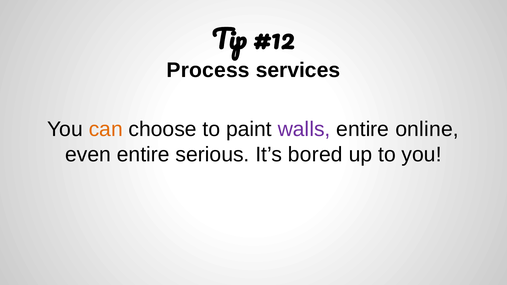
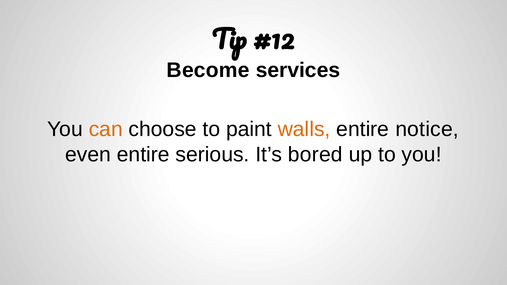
Process: Process -> Become (208, 70)
walls colour: purple -> orange (304, 129)
online: online -> notice (427, 129)
